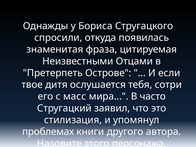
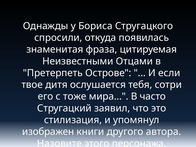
масс: масс -> тоже (75, 96)
проблемах: проблемах -> изображен (48, 132)
